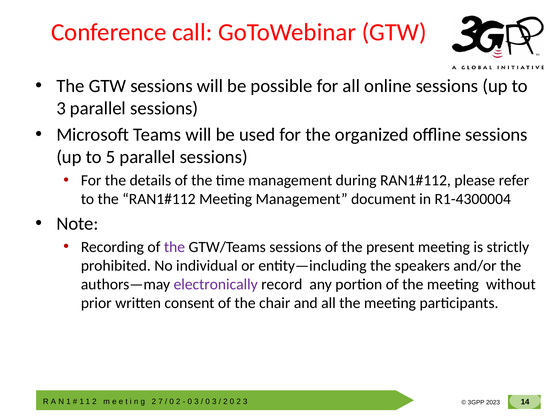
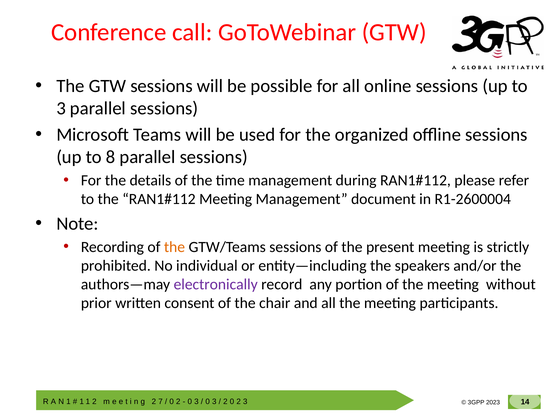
5: 5 -> 8 (111, 157)
R1-4300004: R1-4300004 -> R1-2600004 (473, 199)
the colour: purple -> orange (175, 247)
